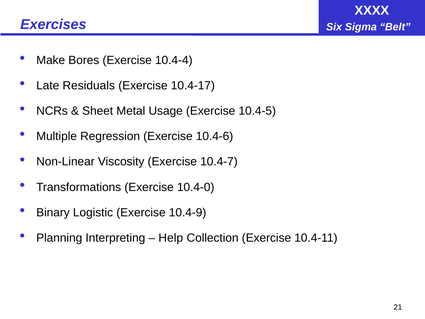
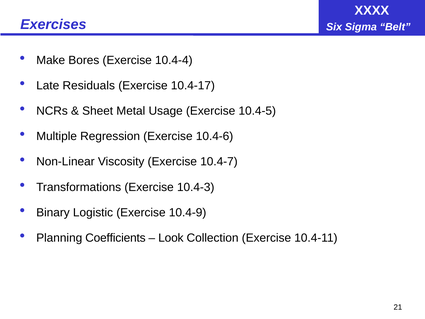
10.4-0: 10.4-0 -> 10.4-3 (196, 187)
Interpreting: Interpreting -> Coefficients (115, 238)
Help: Help -> Look (171, 238)
